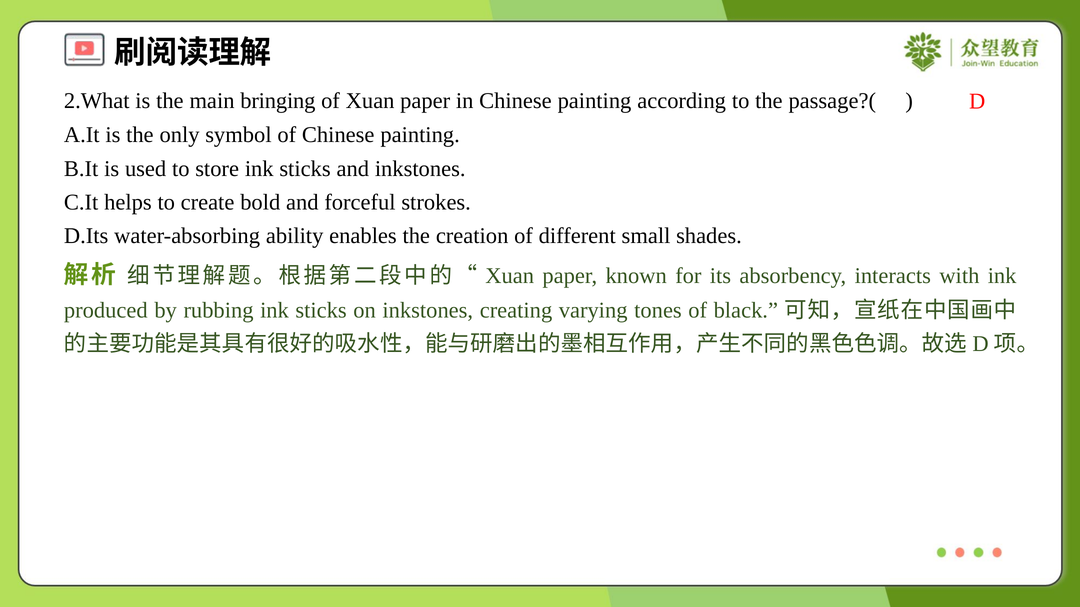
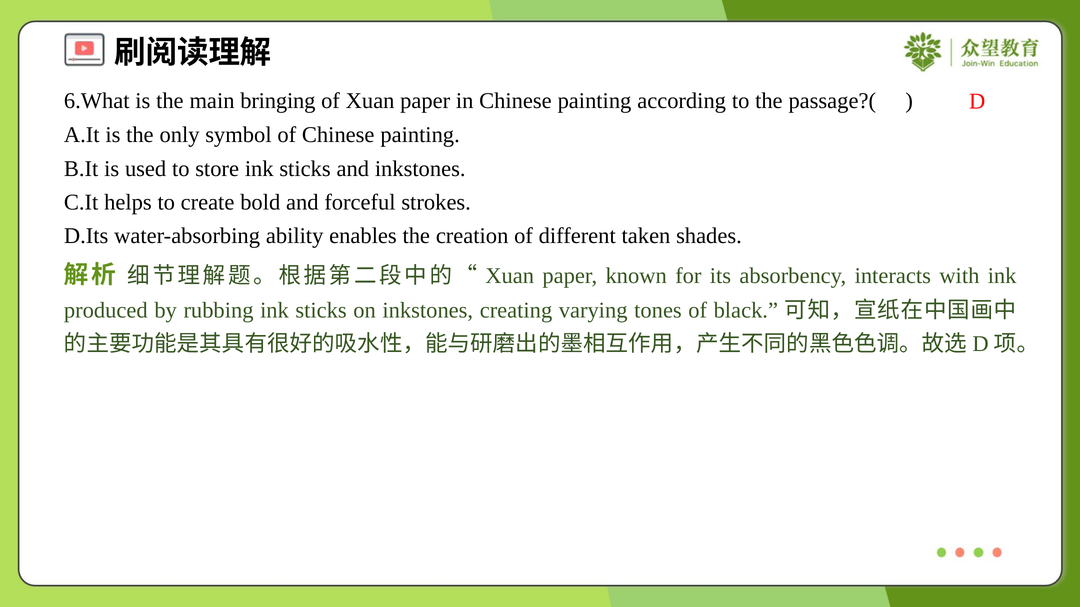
2.What: 2.What -> 6.What (97, 101)
small: small -> taken (646, 236)
